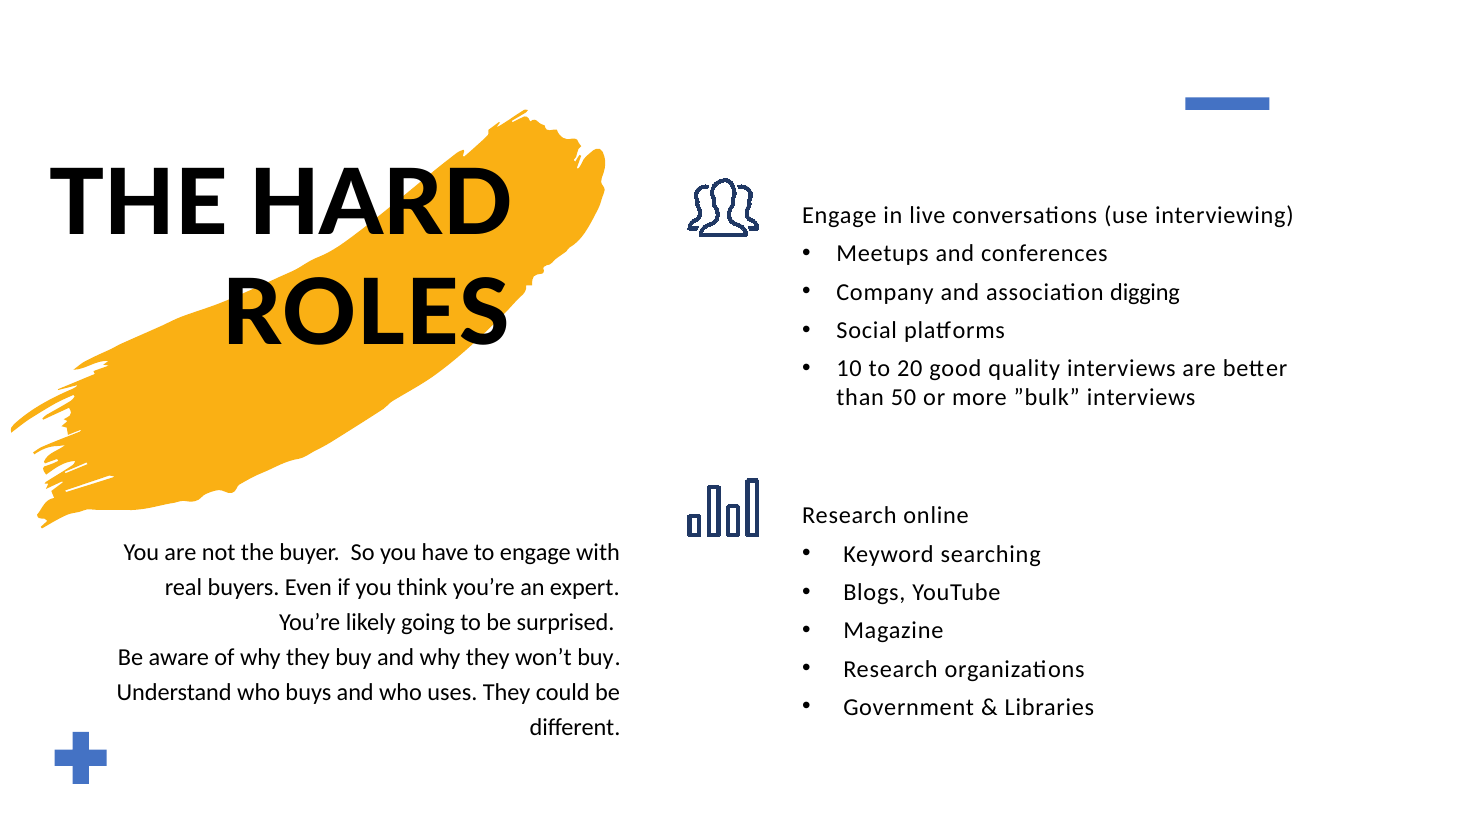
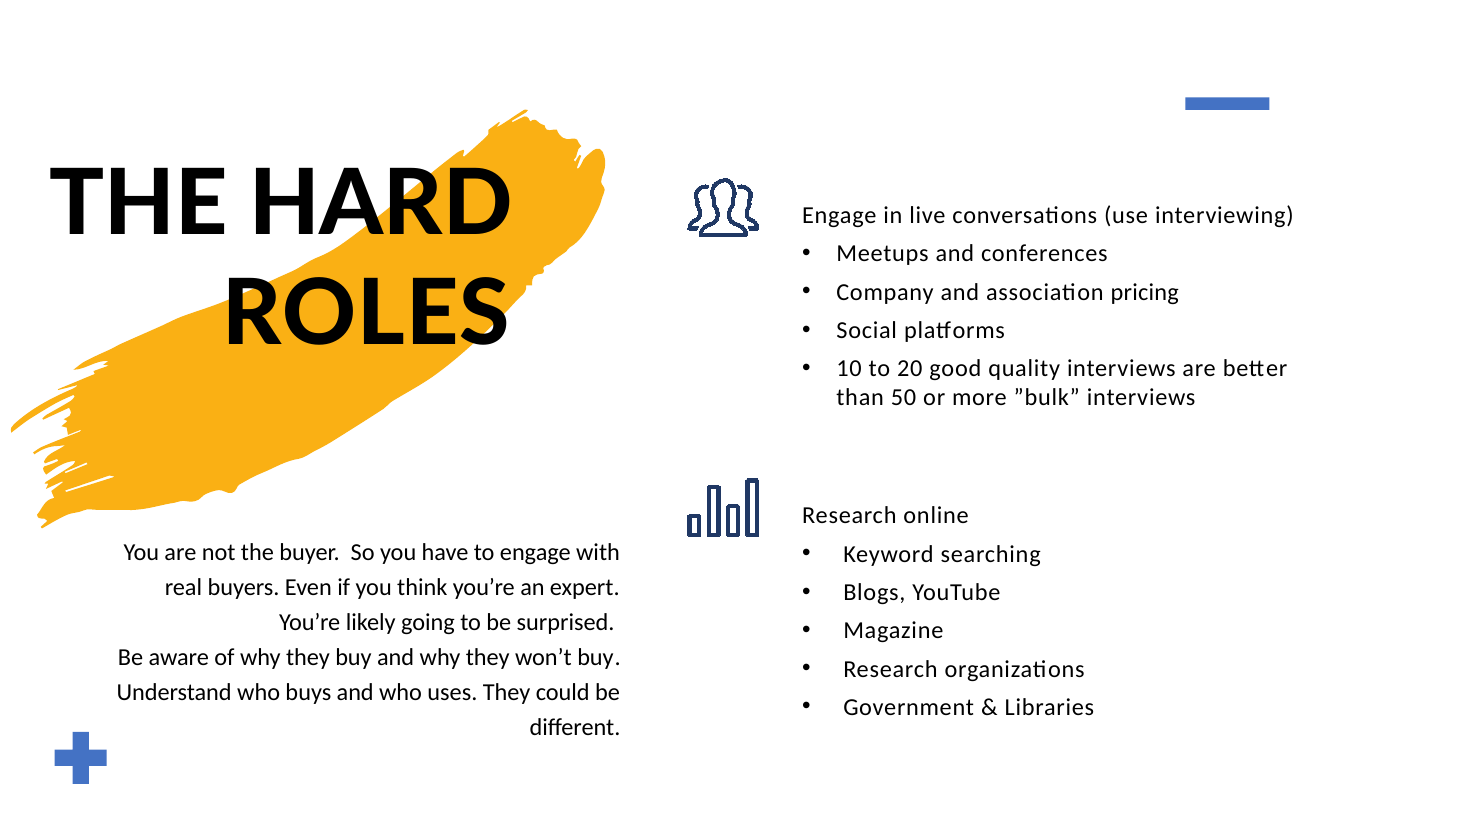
digging: digging -> pricing (1145, 292)
